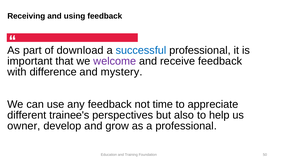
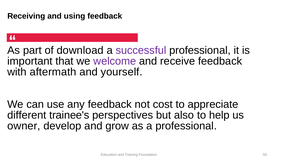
successful colour: blue -> purple (141, 51)
difference: difference -> aftermath (53, 72)
mystery: mystery -> yourself (122, 72)
time: time -> cost (163, 105)
